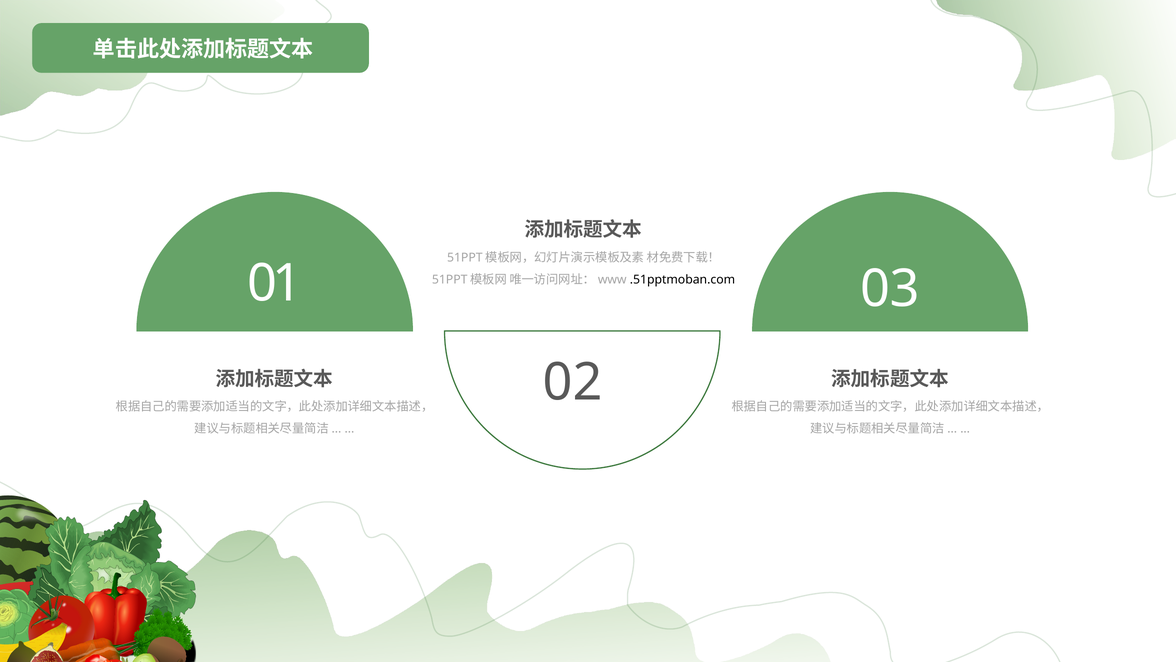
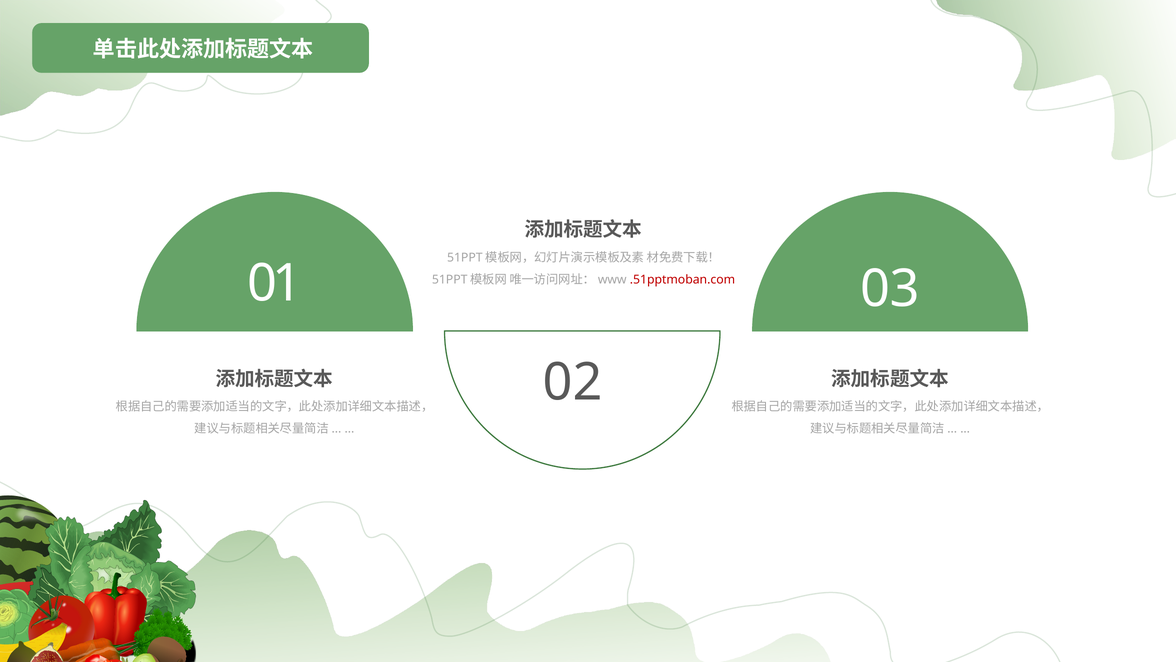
.51pptmoban.com colour: black -> red (682, 280)
